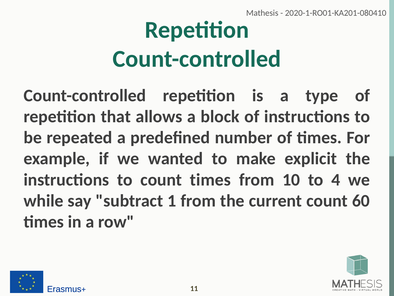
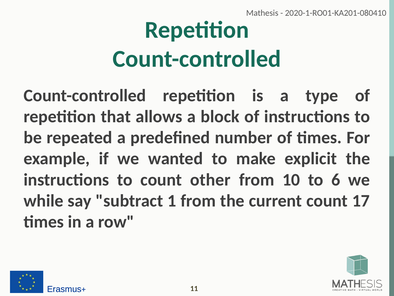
count times: times -> other (210, 179)
4: 4 -> 6 (336, 179)
60: 60 -> 17 (361, 200)
